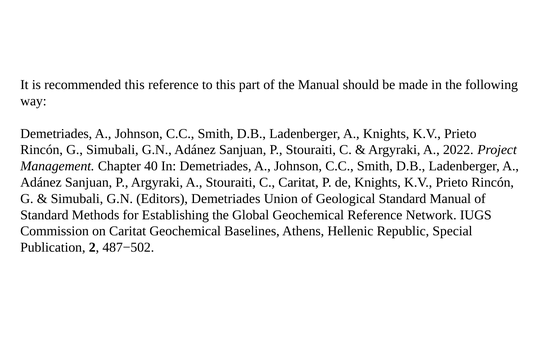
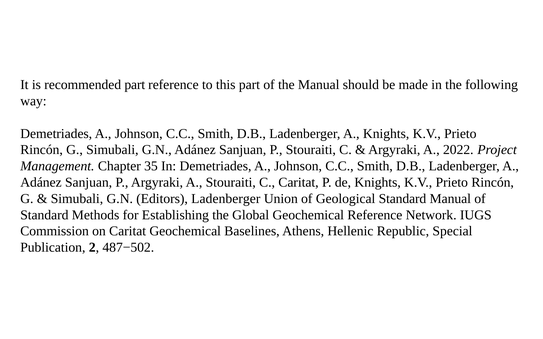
recommended this: this -> part (135, 85)
40: 40 -> 35 (151, 166)
Editors Demetriades: Demetriades -> Ladenberger (226, 199)
